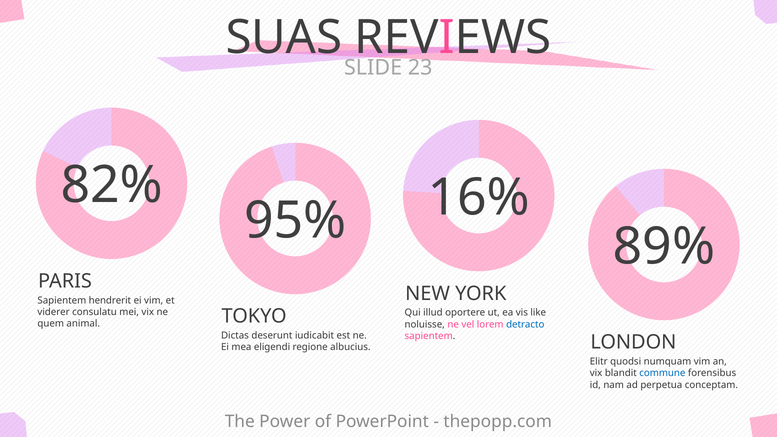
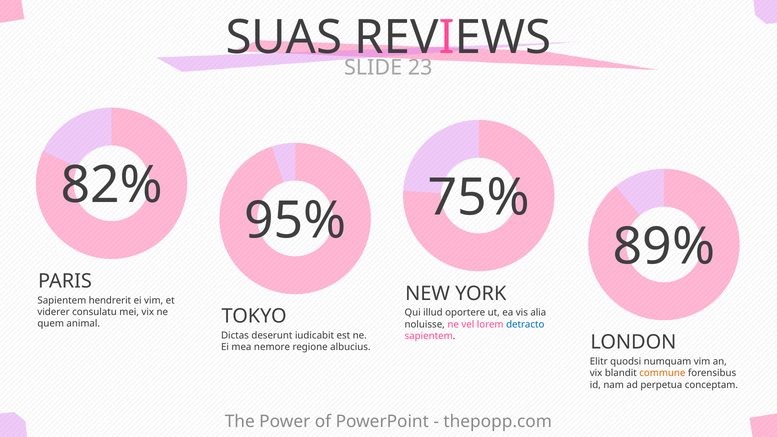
16%: 16% -> 75% (479, 198)
like: like -> alia (538, 313)
eligendi: eligendi -> nemore (272, 347)
commune colour: blue -> orange (662, 373)
